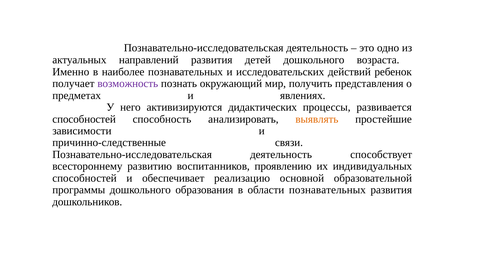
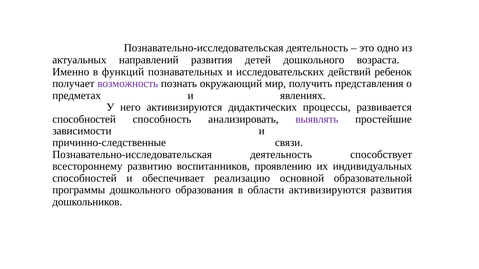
наиболее: наиболее -> функций (123, 72)
выявлять colour: orange -> purple (317, 119)
области познавательных: познавательных -> активизируются (327, 190)
